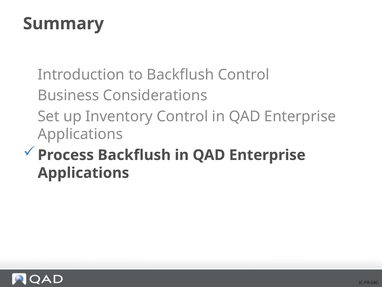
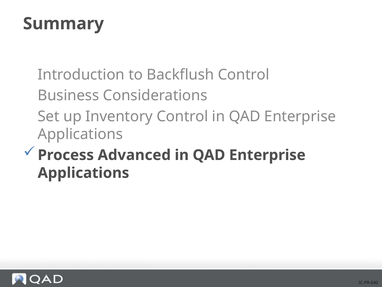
Process Backflush: Backflush -> Advanced (134, 155)
